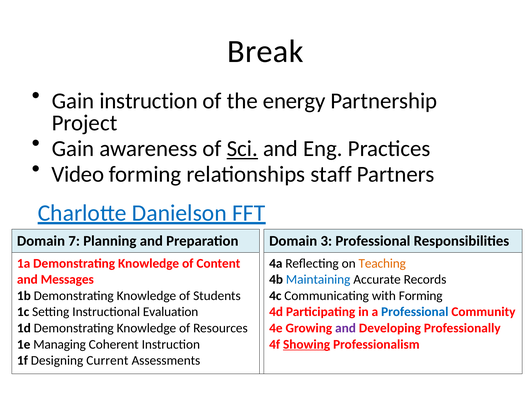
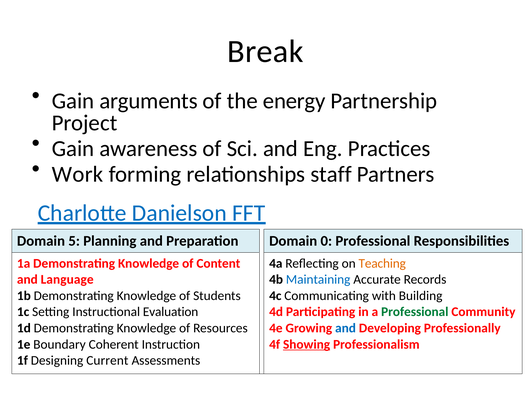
Gain instruction: instruction -> arguments (149, 101)
Sci underline: present -> none (242, 149)
Video: Video -> Work (78, 175)
7: 7 -> 5 (74, 241)
3: 3 -> 0 (326, 241)
Messages: Messages -> Language (67, 280)
with Forming: Forming -> Building (421, 296)
Professional colour: blue -> green (415, 312)
and colour: purple -> blue (346, 328)
Managing: Managing -> Boundary (59, 345)
